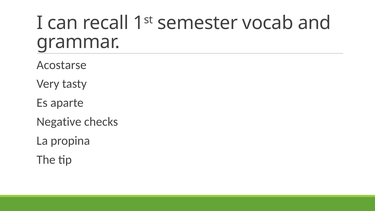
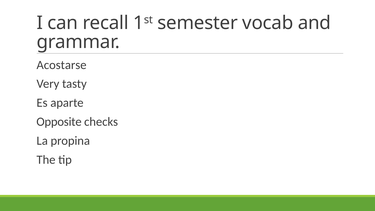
Negative: Negative -> Opposite (59, 122)
